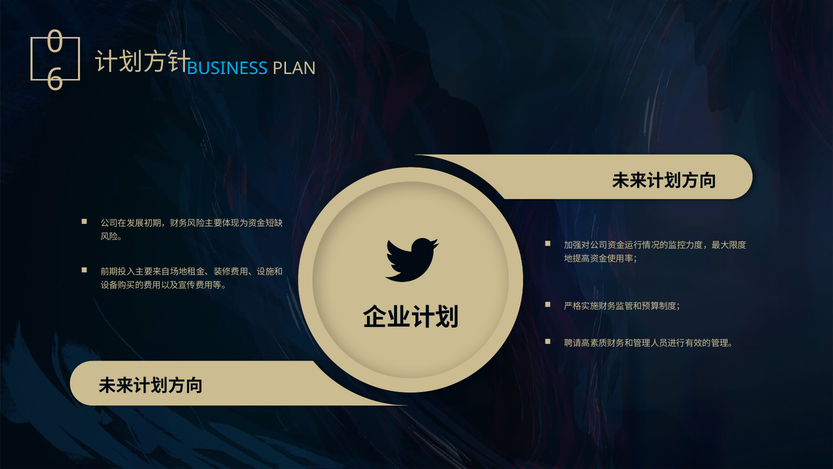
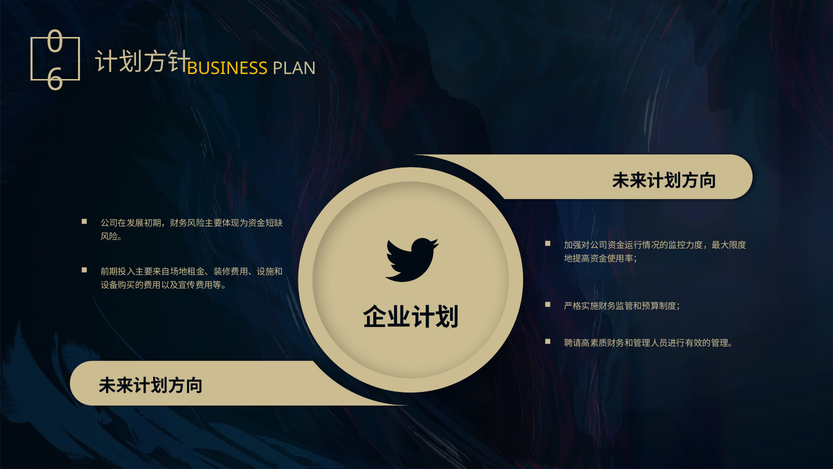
BUSINESS colour: light blue -> yellow (227, 68)
